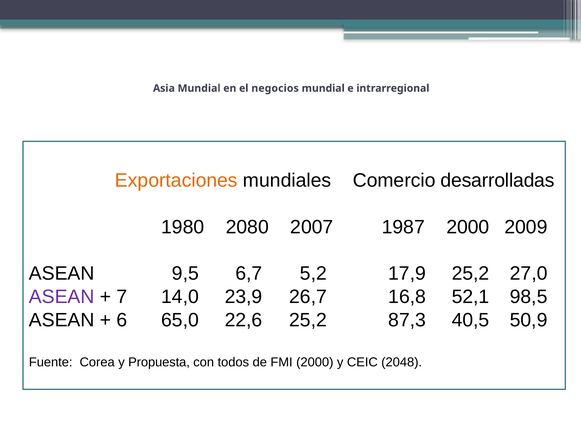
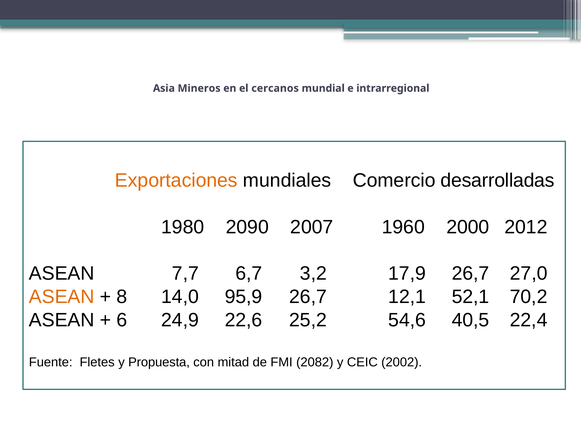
Asia Mundial: Mundial -> Mineros (199, 88)
negocios: negocios -> cercanos (275, 88)
2080: 2080 -> 2090 (247, 227)
1987: 1987 -> 1960 (403, 227)
2009: 2009 -> 2012 (526, 227)
9,5: 9,5 -> 7,7 (185, 273)
5,2: 5,2 -> 3,2 (313, 273)
17,9 25,2: 25,2 -> 26,7 (471, 273)
ASEAN colour: purple -> orange (62, 297)
7: 7 -> 8 (122, 297)
23,9: 23,9 -> 95,9 (244, 297)
16,8: 16,8 -> 12,1 (407, 297)
98,5: 98,5 -> 70,2 (529, 297)
65,0: 65,0 -> 24,9 (180, 320)
87,3: 87,3 -> 54,6 (407, 320)
50,9: 50,9 -> 22,4 (529, 320)
Corea: Corea -> Fletes (97, 362)
todos: todos -> mitad (233, 362)
FMI 2000: 2000 -> 2082 (315, 362)
2048: 2048 -> 2002 (402, 362)
